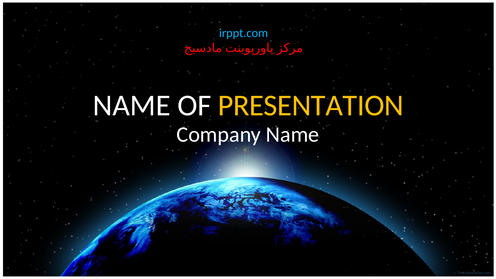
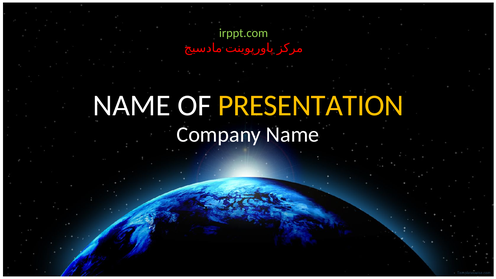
irppt.com colour: light blue -> light green (244, 33)
